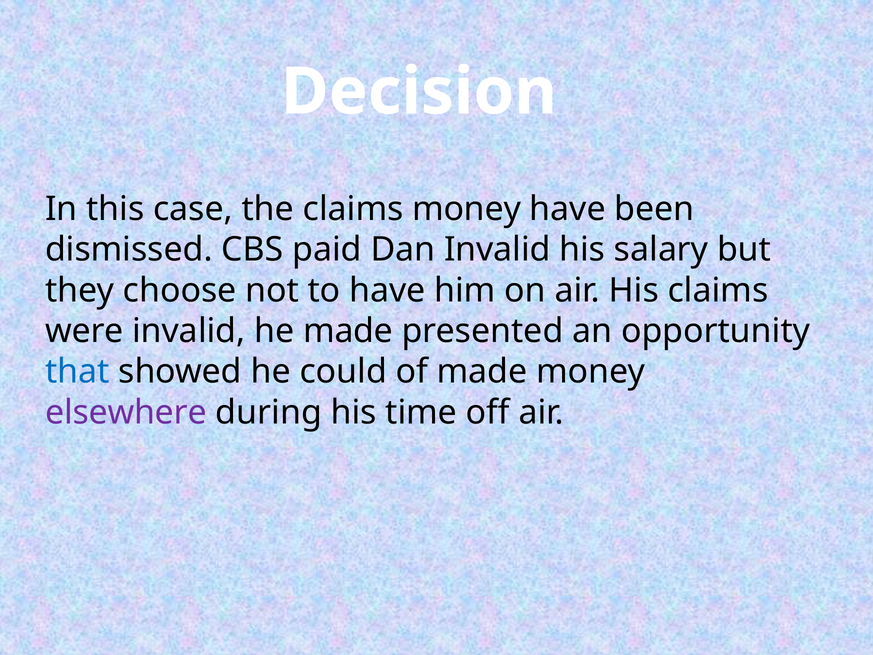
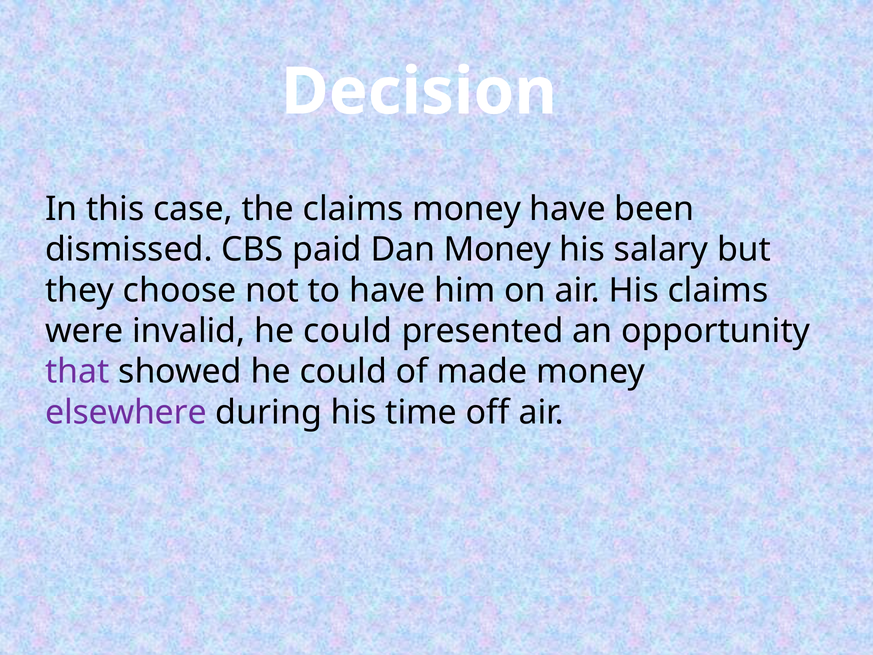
Dan Invalid: Invalid -> Money (497, 250)
invalid he made: made -> could (348, 331)
that colour: blue -> purple (77, 372)
